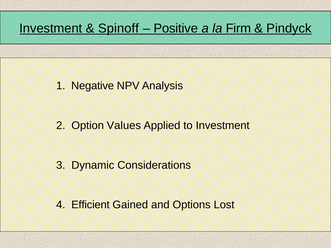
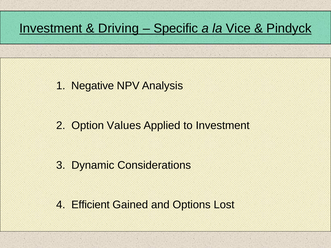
Spinoff: Spinoff -> Driving (119, 28)
Positive: Positive -> Specific (176, 28)
Firm: Firm -> Vice (238, 28)
